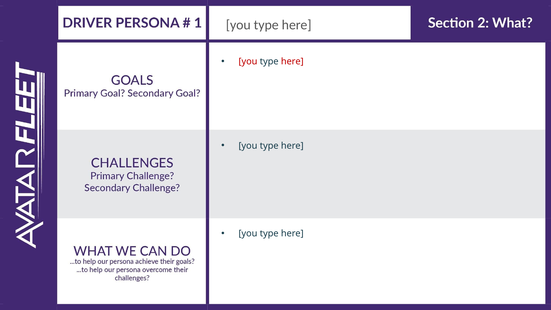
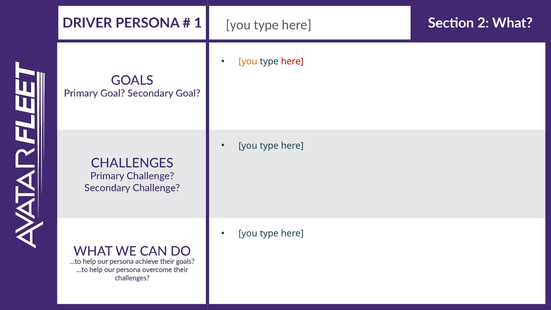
you colour: red -> orange (248, 62)
